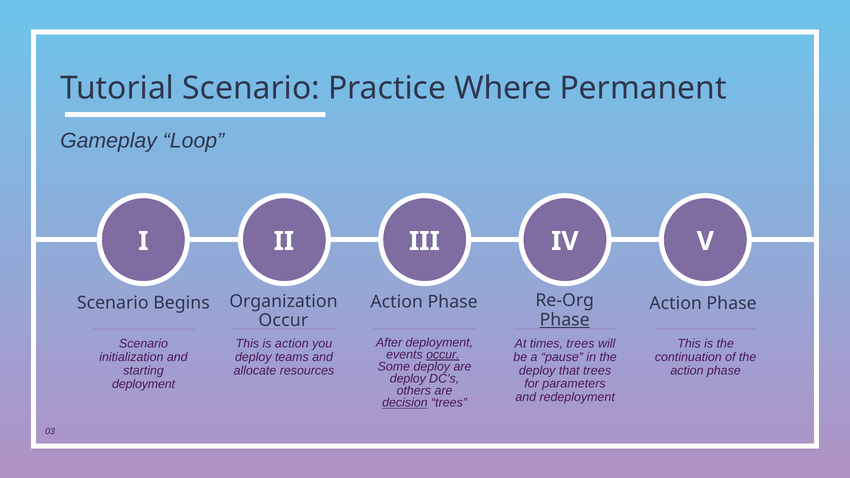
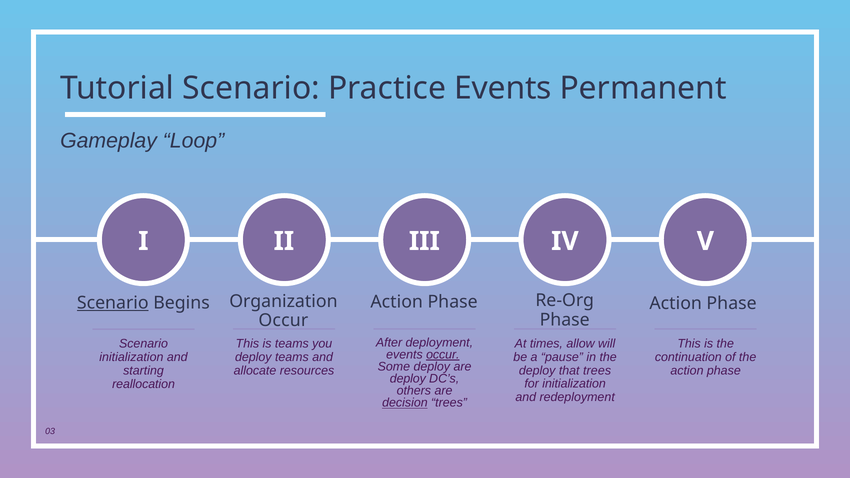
Practice Where: Where -> Events (503, 88)
Scenario underline: none -> present (113, 303)
Phase underline: present -> none (565, 320)
is action: action -> teams (292, 344)
times trees: trees -> allow (581, 344)
for parameters: parameters -> initialization (574, 384)
deployment: deployment -> reallocation (144, 384)
